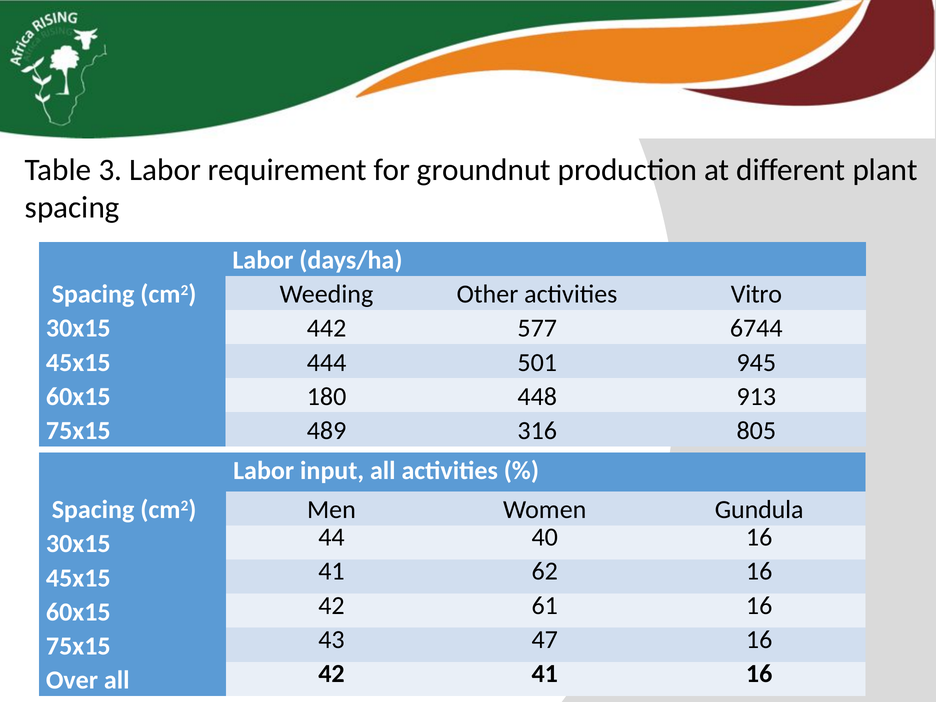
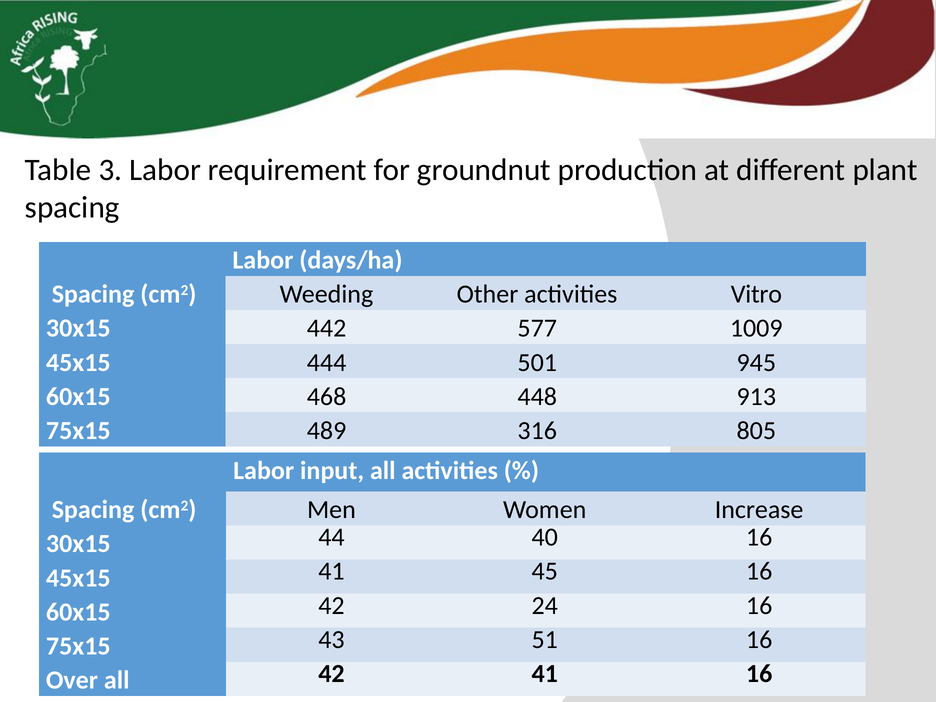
6744: 6744 -> 1009 (756, 328)
180: 180 -> 468 (327, 397)
Gundula: Gundula -> Increase (759, 510)
62: 62 -> 45 (545, 571)
61: 61 -> 24 (545, 605)
47: 47 -> 51 (545, 640)
